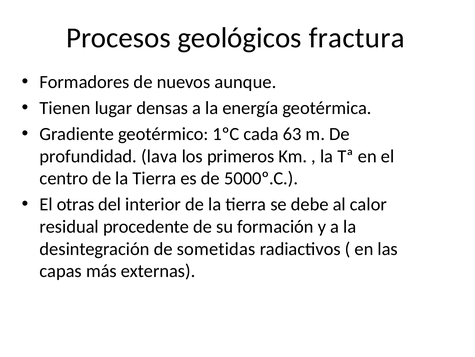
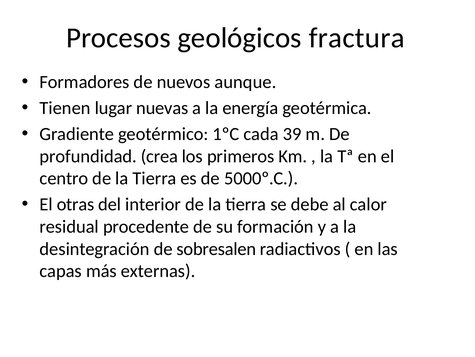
densas: densas -> nuevas (162, 108)
63: 63 -> 39 (292, 134)
lava: lava -> crea (159, 156)
sometidas: sometidas -> sobresalen (216, 248)
